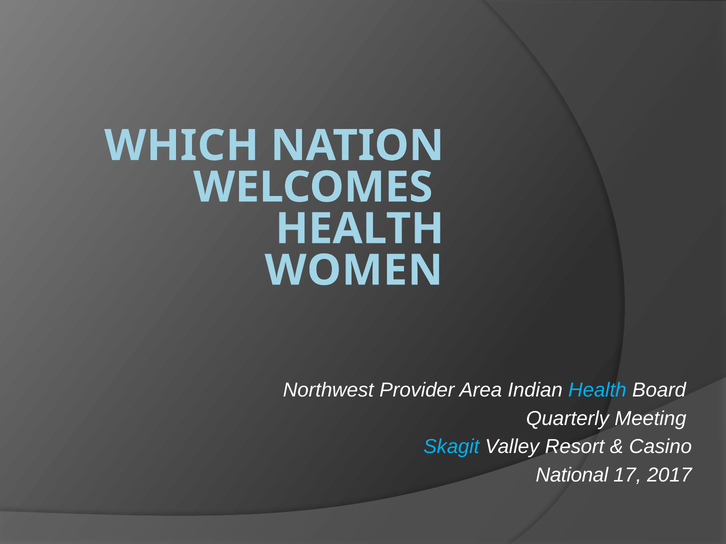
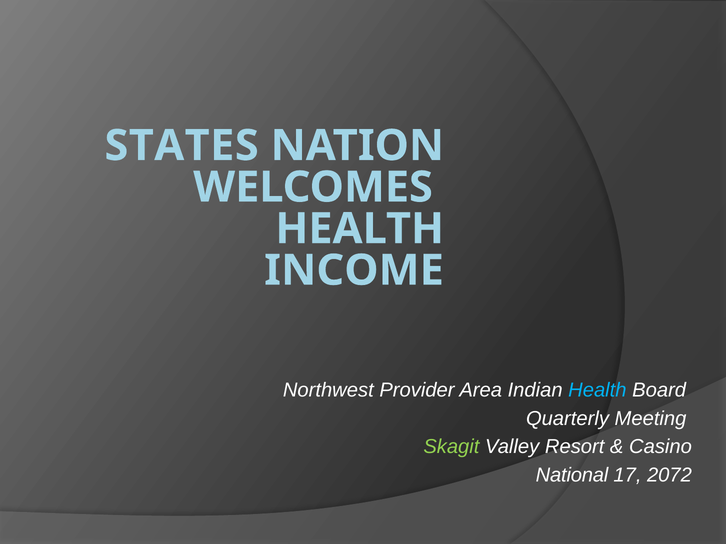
WHICH: WHICH -> STATES (182, 146)
WOMEN: WOMEN -> INCOME (354, 271)
Skagit colour: light blue -> light green (451, 447)
2017: 2017 -> 2072 (669, 475)
